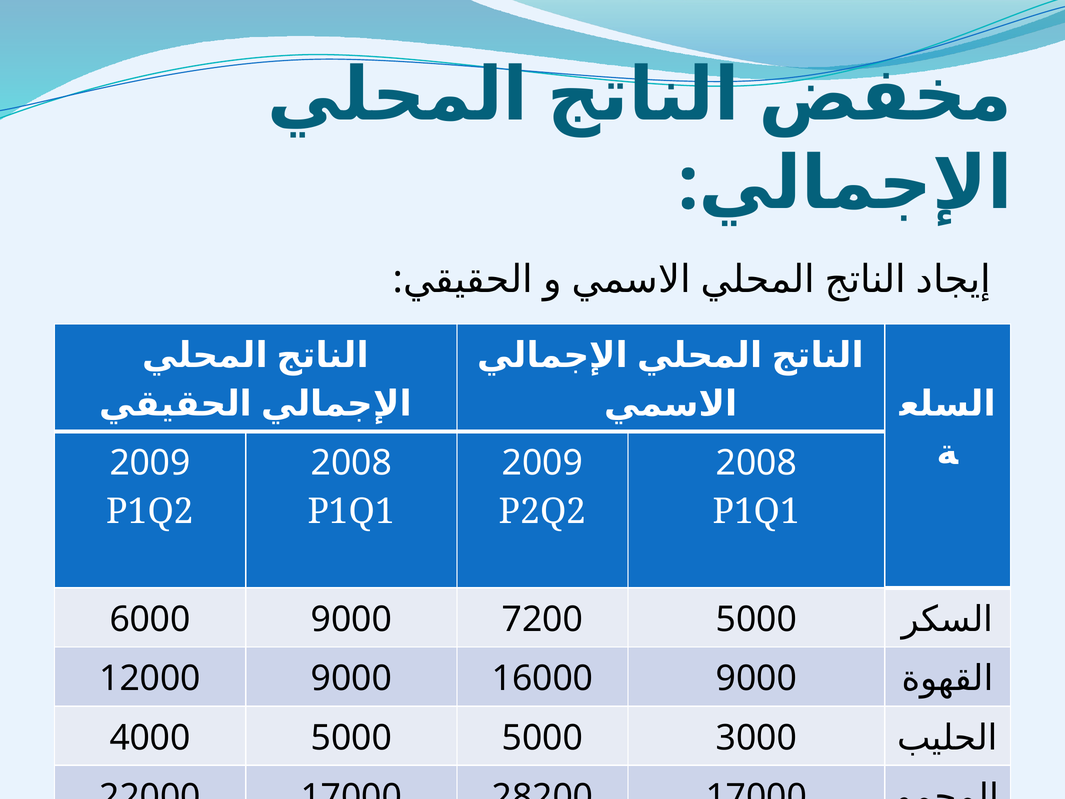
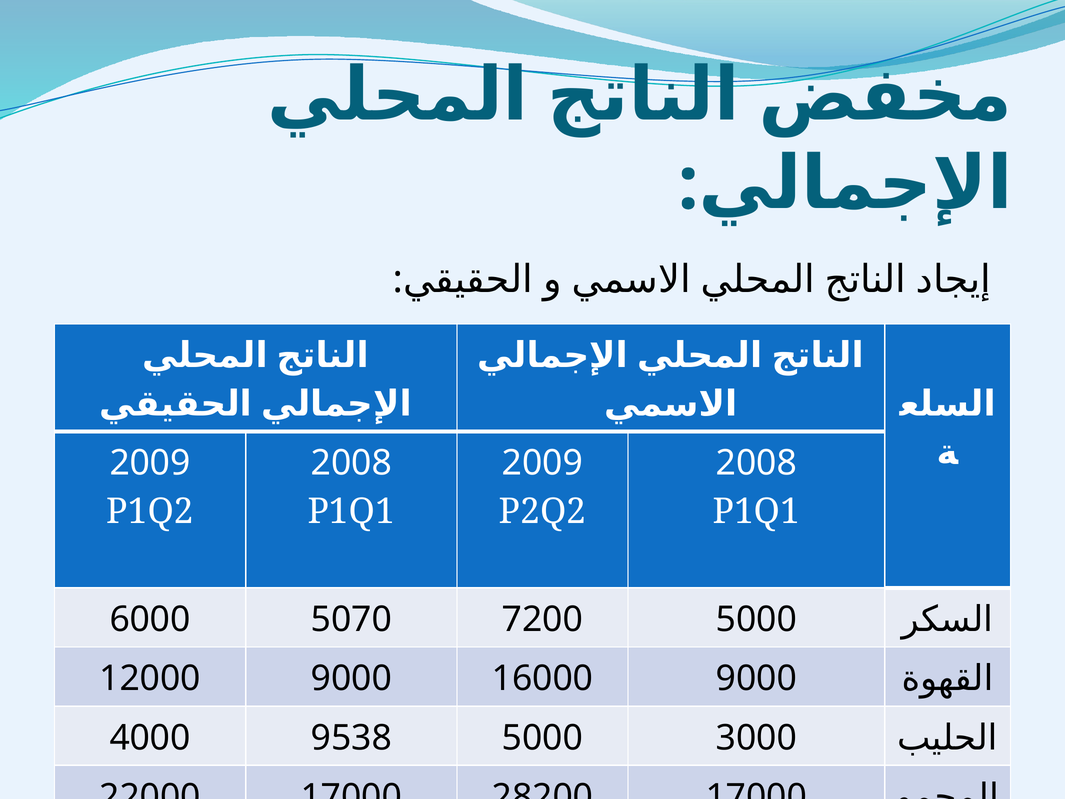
6000 9000: 9000 -> 5070 (351, 619)
4000 5000: 5000 -> 9538 (351, 738)
